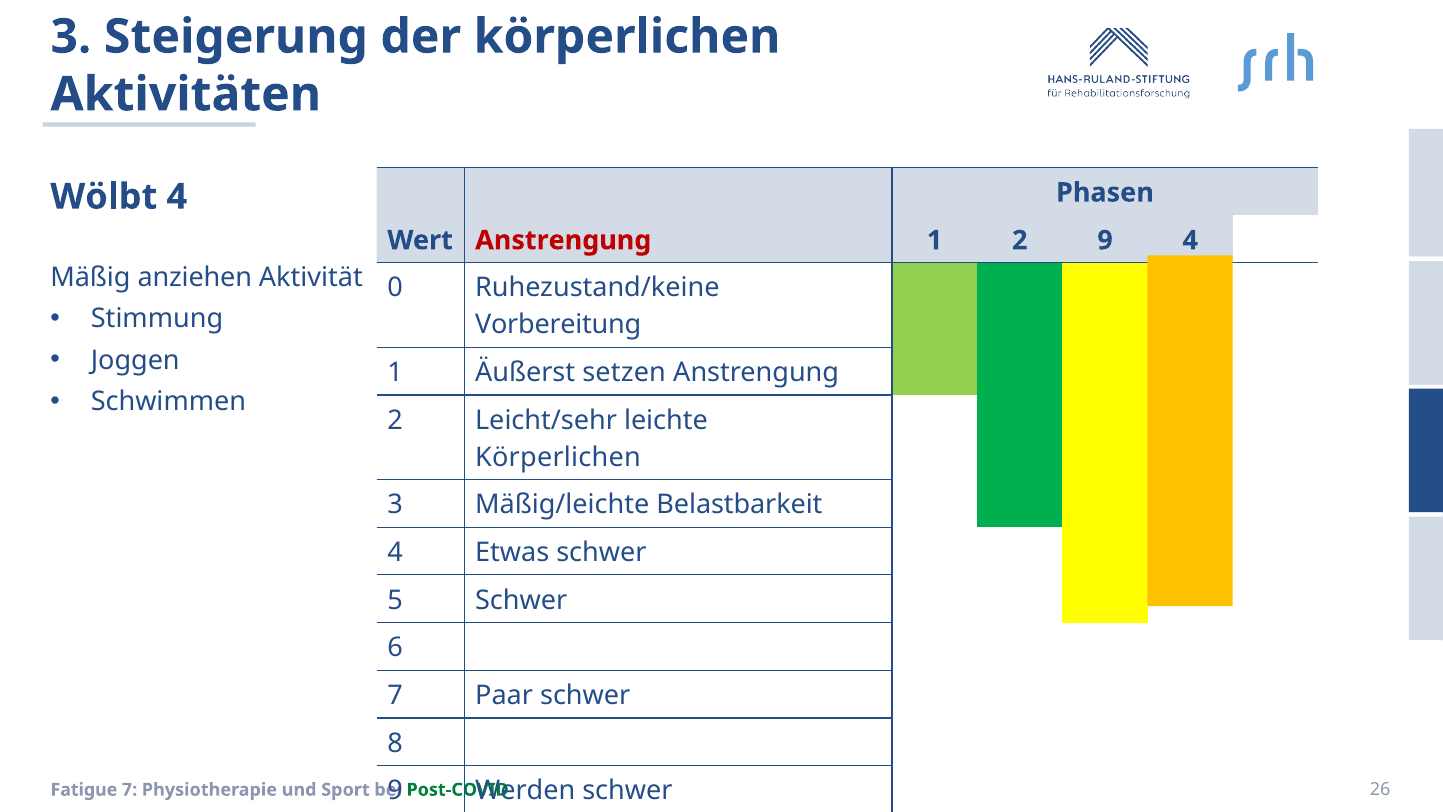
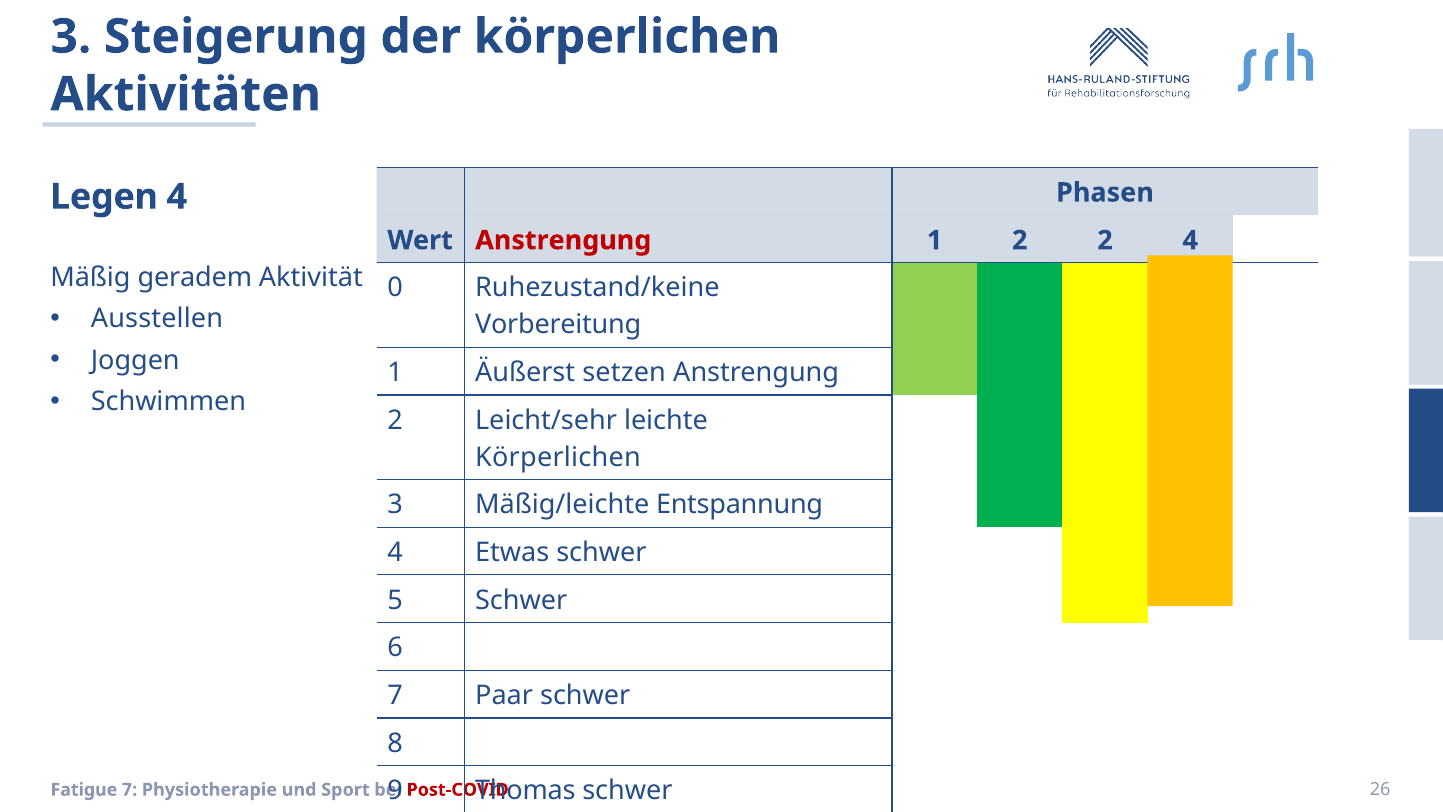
Wölbt: Wölbt -> Legen (104, 197)
2 9: 9 -> 2 (1105, 240)
anziehen: anziehen -> geradem (195, 277)
Stimmung: Stimmung -> Ausstellen (157, 319)
Belastbarkeit: Belastbarkeit -> Entspannung (740, 505)
Werden: Werden -> Thomas (525, 791)
Post-COVID colour: green -> red (458, 789)
